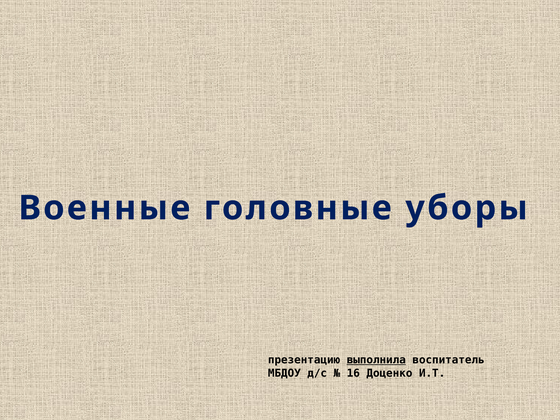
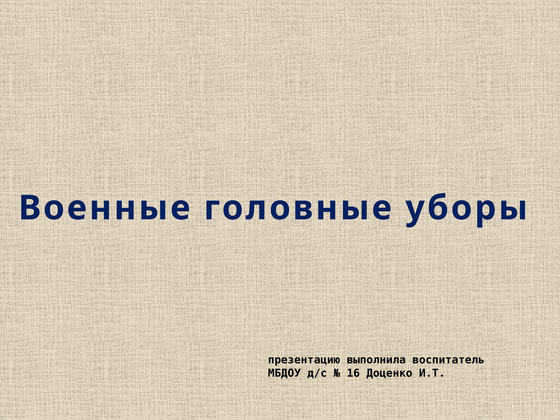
выполнила underline: present -> none (376, 360)
